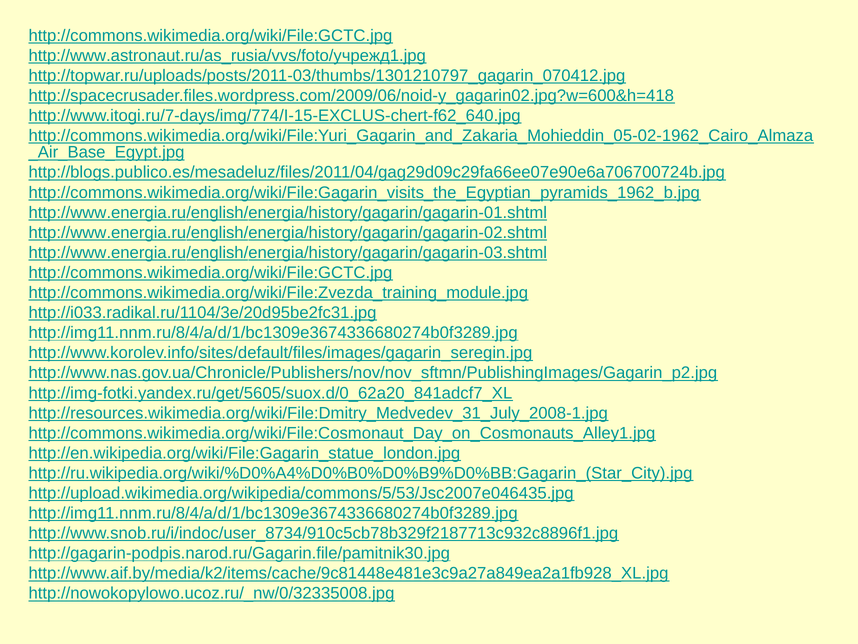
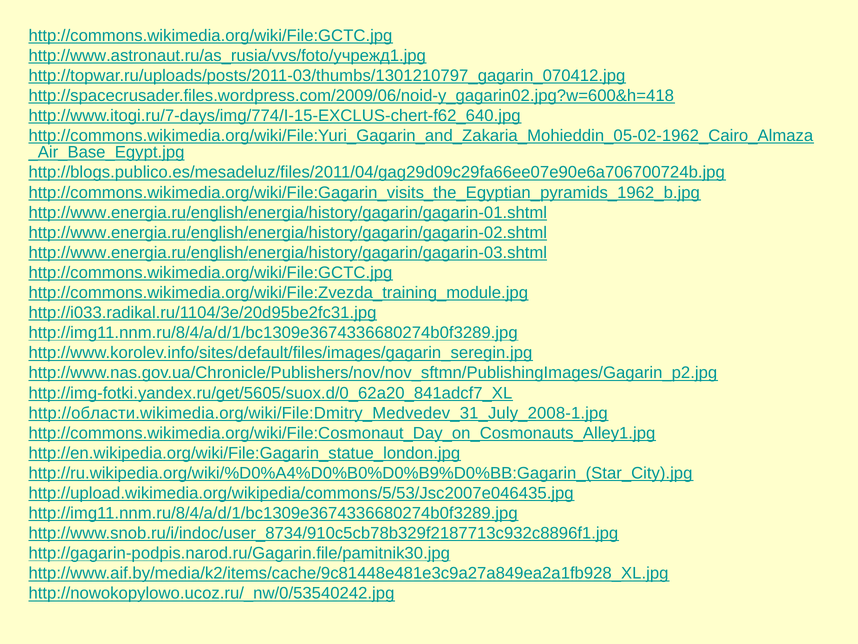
http://resources.wikimedia.org/wiki/File:Dmitry_Medvedev_31_July_2008-1.jpg: http://resources.wikimedia.org/wiki/File:Dmitry_Medvedev_31_July_2008-1.jpg -> http://области.wikimedia.org/wiki/File:Dmitry_Medvedev_31_July_2008-1.jpg (318, 413)
http://nowokopylowo.ucoz.ru/_nw/0/32335008.jpg: http://nowokopylowo.ucoz.ru/_nw/0/32335008.jpg -> http://nowokopylowo.ucoz.ru/_nw/0/53540242.jpg (211, 593)
